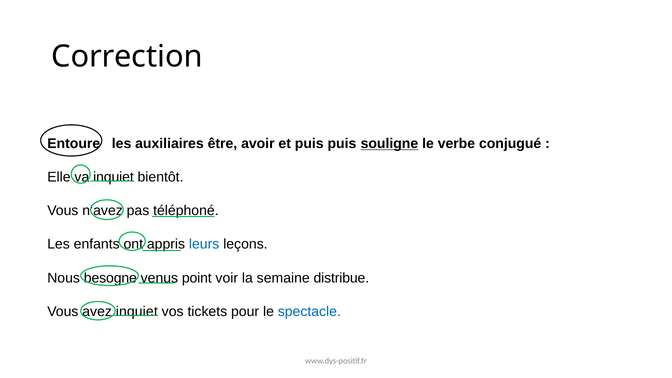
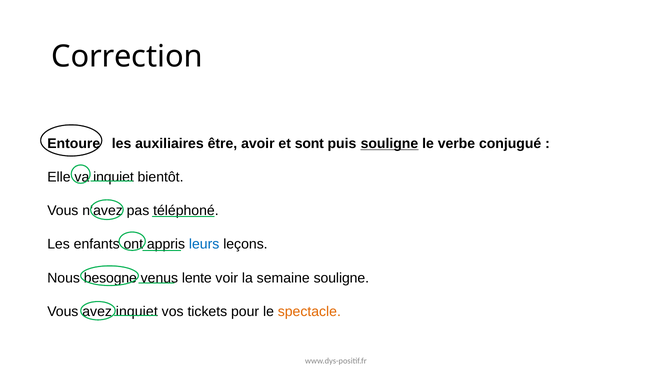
et puis: puis -> sont (309, 144)
point: point -> lente (197, 278)
semaine distribue: distribue -> souligne (341, 278)
spectacle colour: blue -> orange (309, 312)
